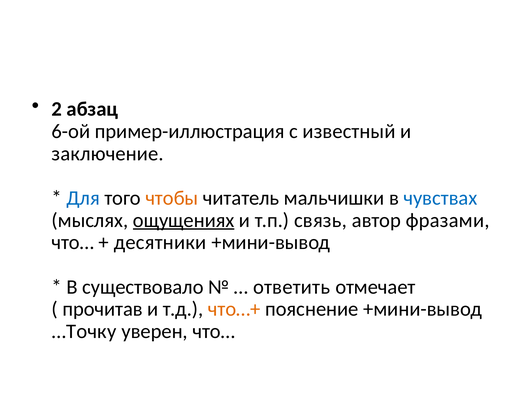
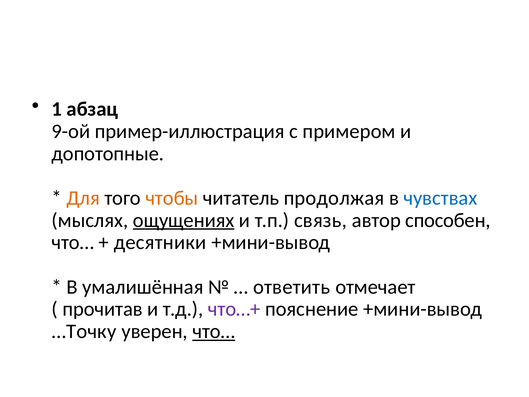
2: 2 -> 1 (57, 109)
6-ой: 6-ой -> 9-ой (71, 131)
известный: известный -> примером (349, 131)
заключение: заключение -> допотопные (108, 153)
Для colour: blue -> orange (83, 198)
мальчишки: мальчишки -> продолжая (334, 198)
фразами: фразами -> способен (448, 220)
существовало: существовало -> умалишённая (143, 287)
что…+ colour: orange -> purple (234, 309)
что… underline: none -> present (214, 331)
